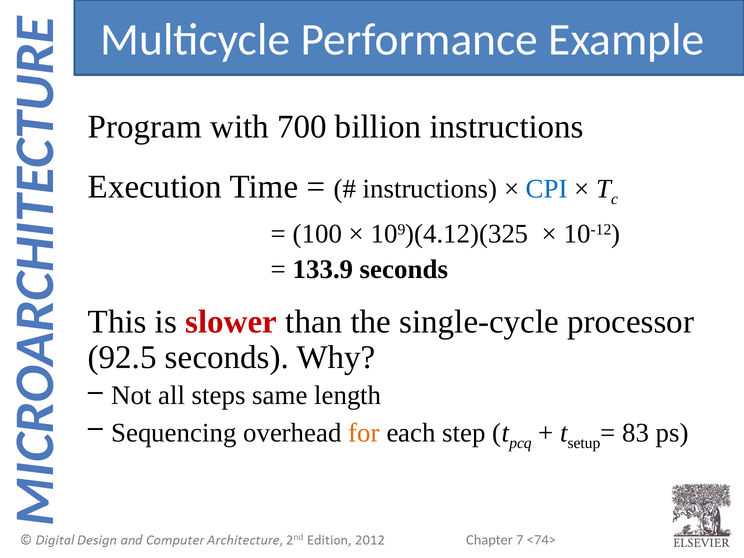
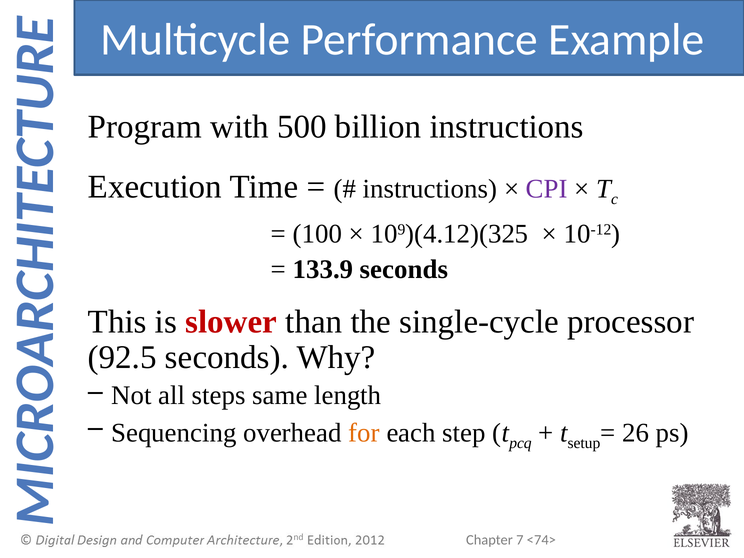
700: 700 -> 500 (302, 127)
CPI colour: blue -> purple (547, 189)
83: 83 -> 26 (635, 433)
